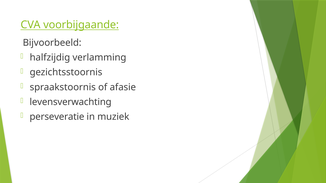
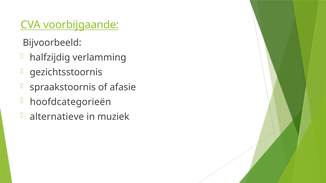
levensverwachting: levensverwachting -> hoofdcategorieën (70, 102)
perseveratie: perseveratie -> alternatieve (57, 117)
